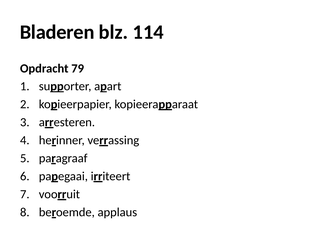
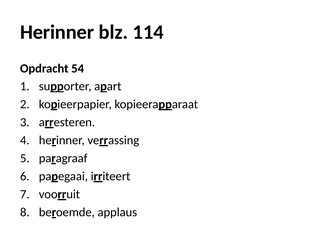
Bladeren: Bladeren -> Herinner (57, 32)
79: 79 -> 54 (78, 69)
